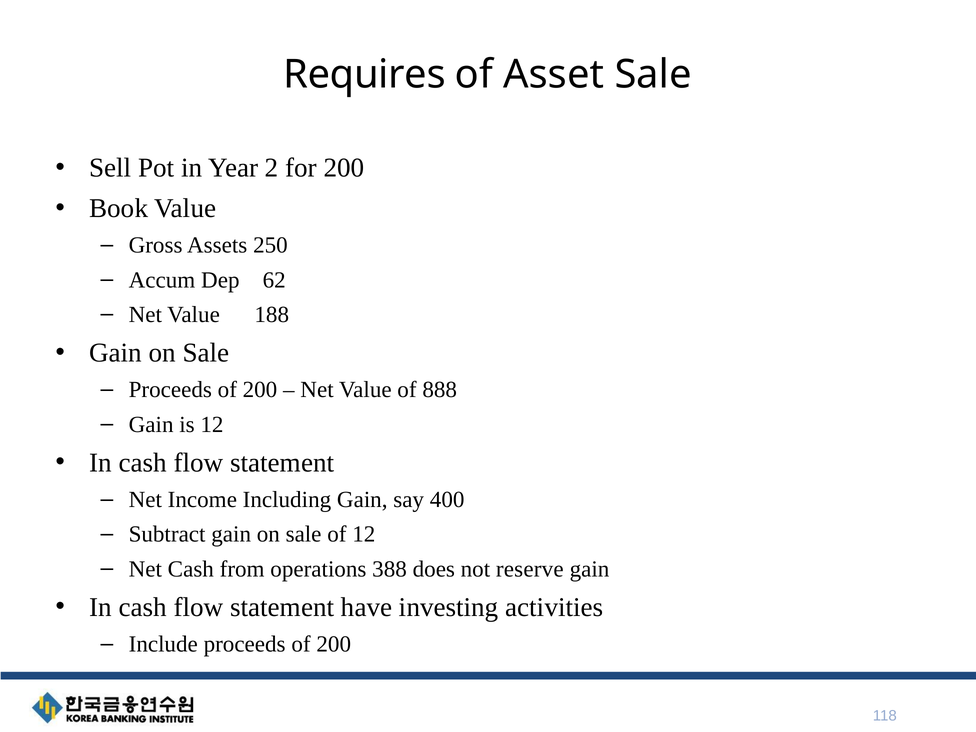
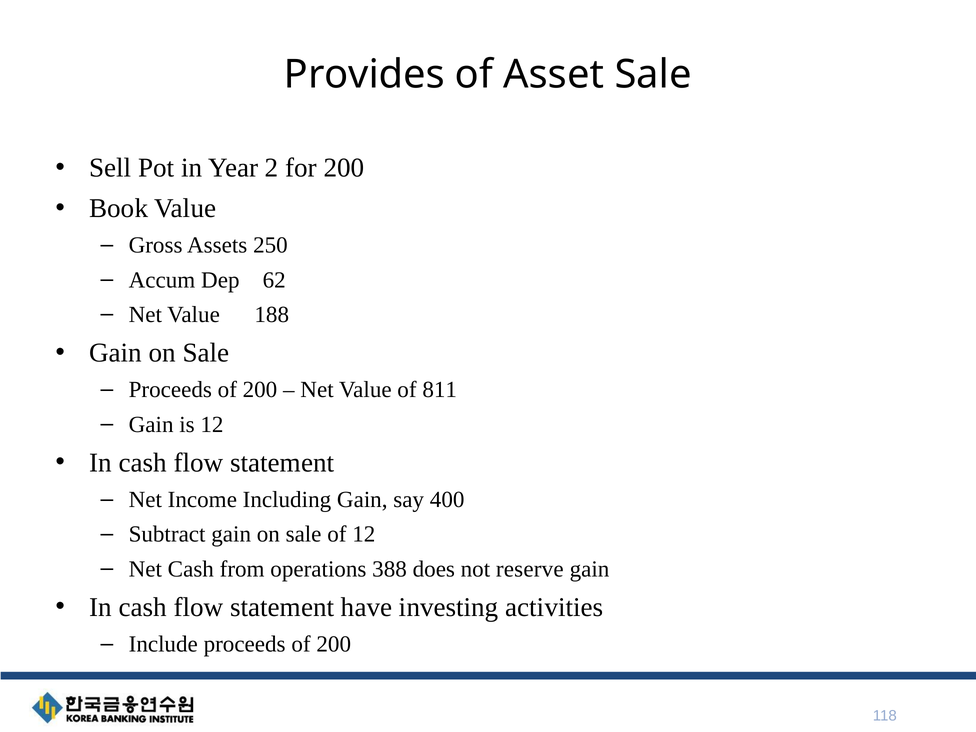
Requires: Requires -> Provides (364, 75)
888: 888 -> 811 (440, 390)
